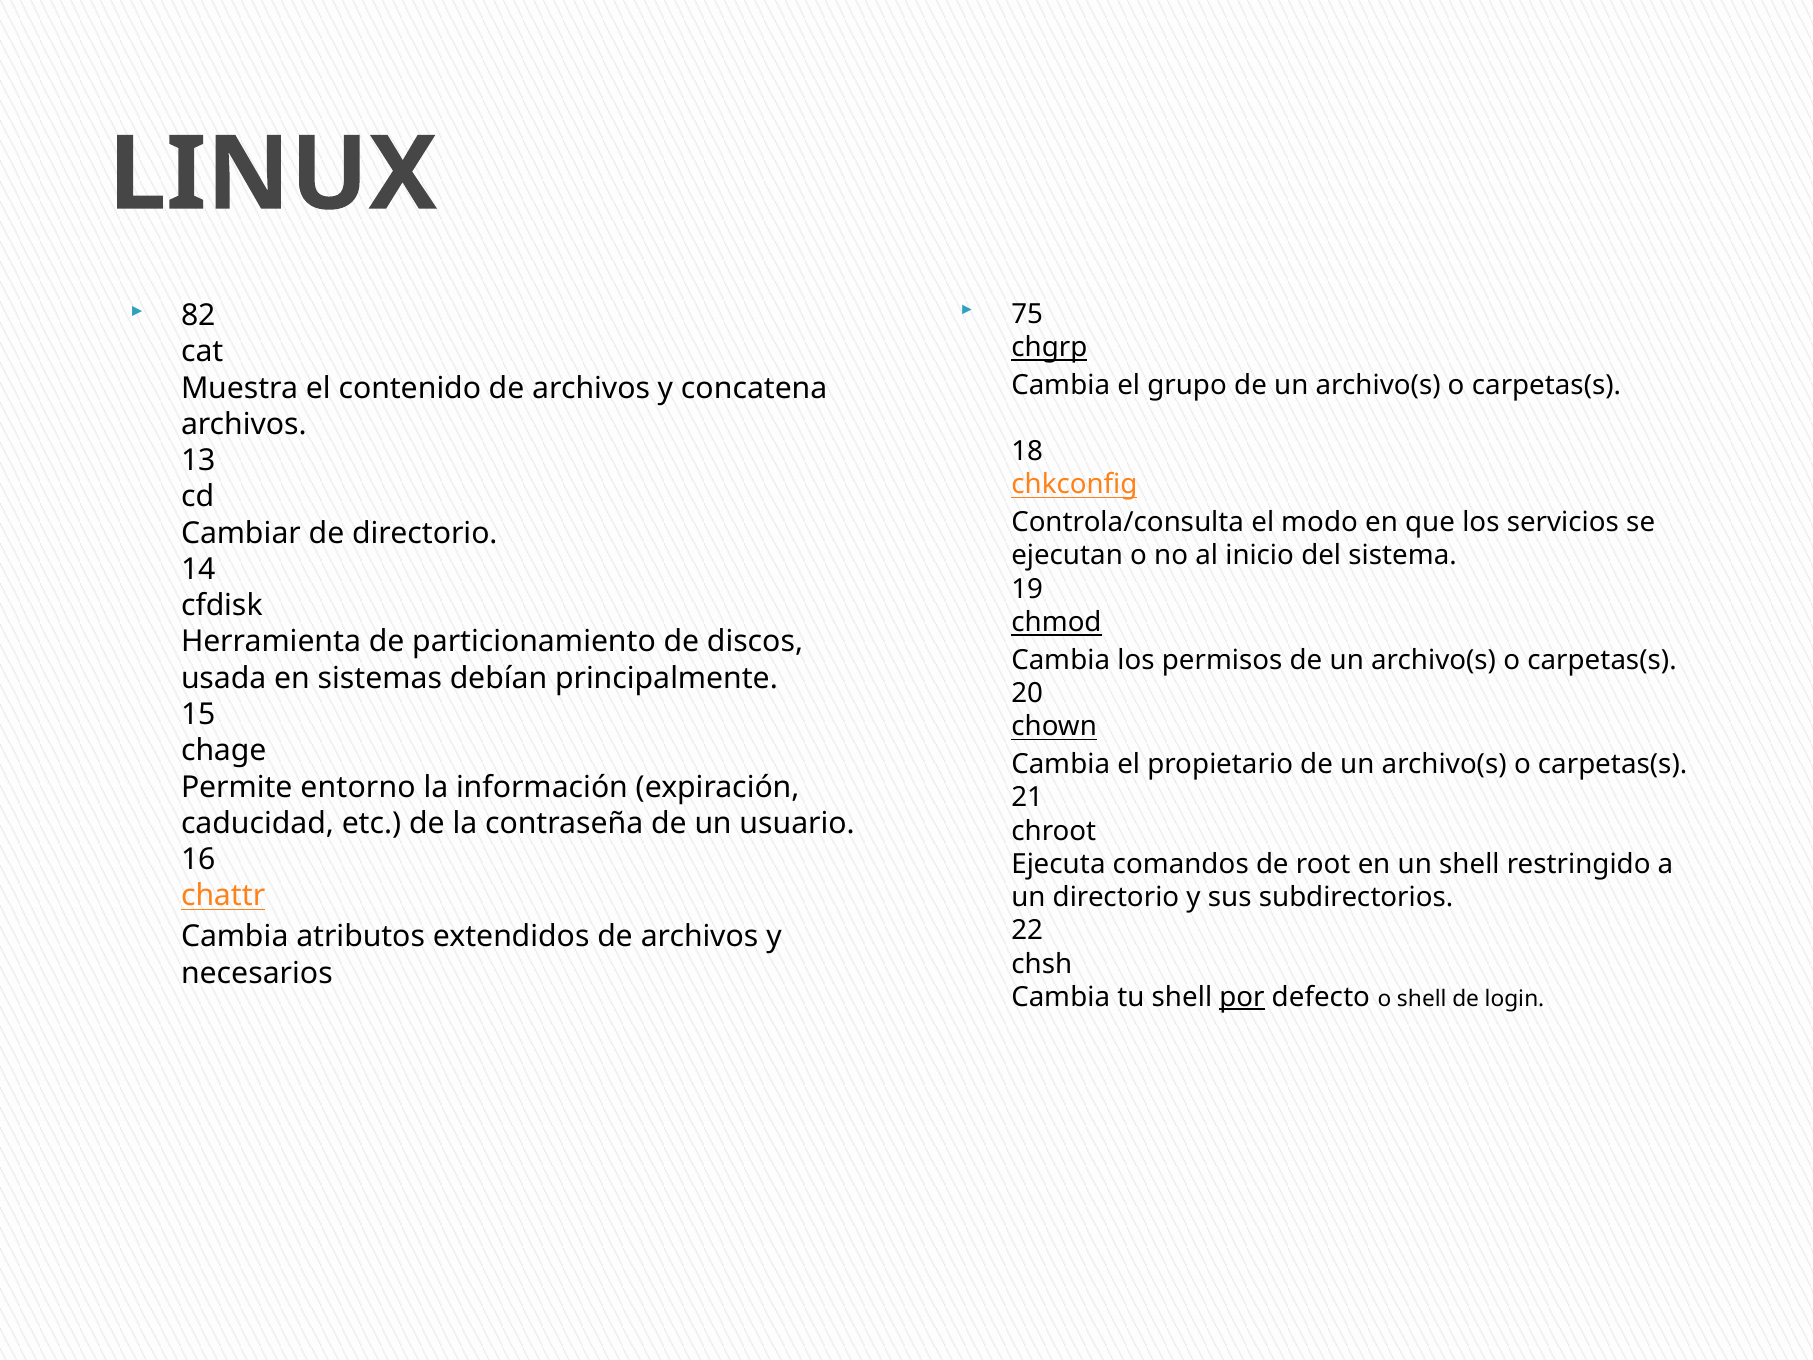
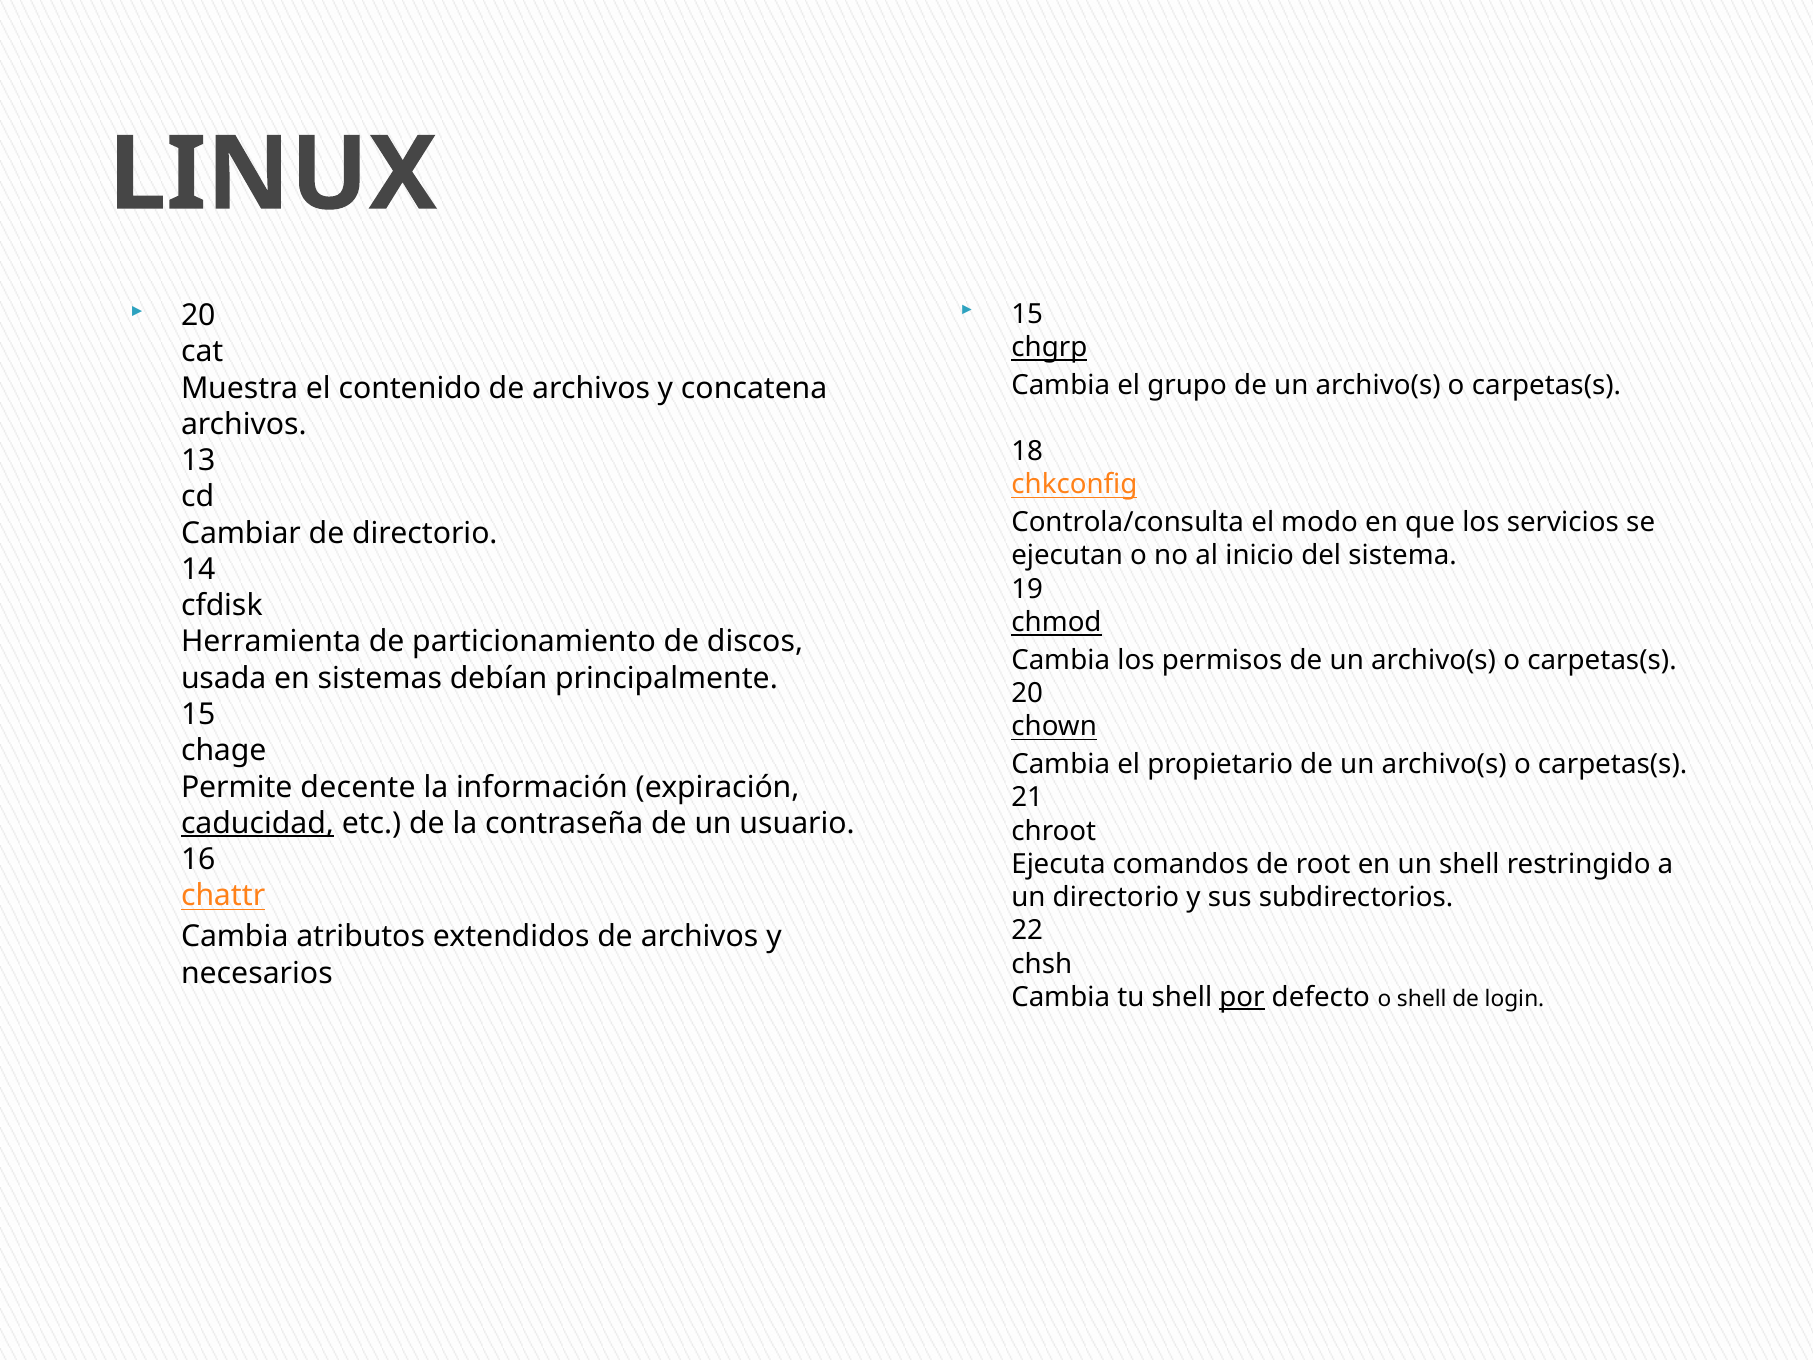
75: 75 -> 15 (1027, 314)
82: 82 -> 20 (198, 316)
entorno: entorno -> decente (358, 787)
caducidad underline: none -> present (257, 823)
